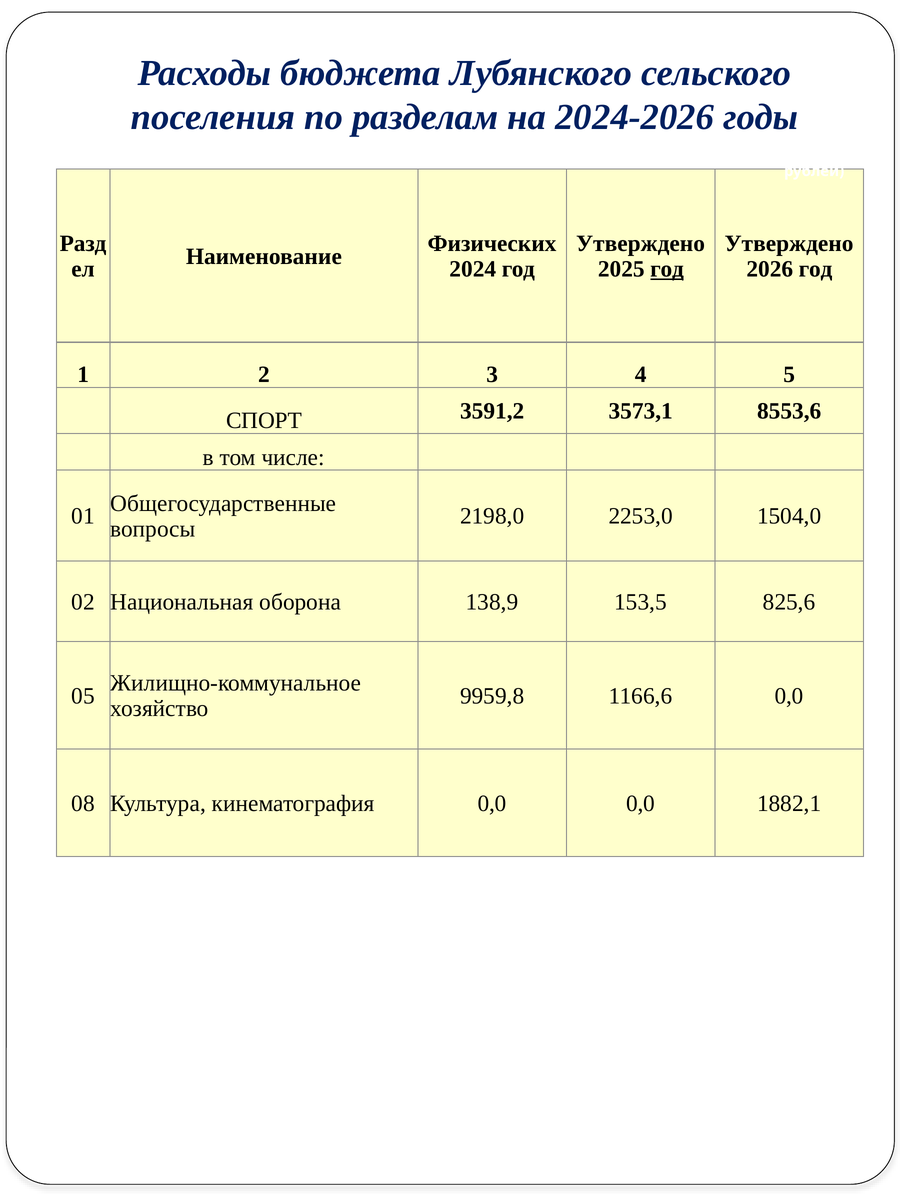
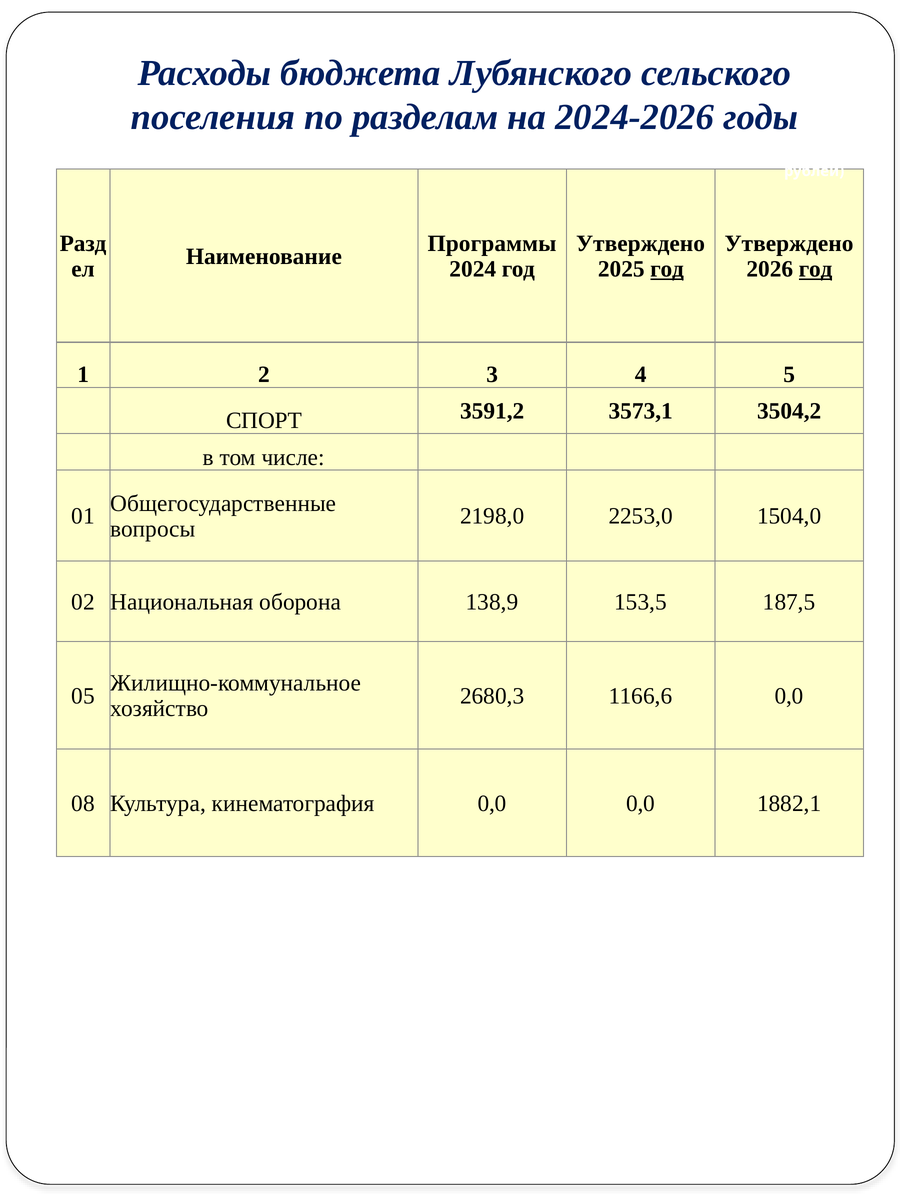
Физических: Физических -> Программы (492, 243)
год underline: none -> present (816, 269)
8553,6: 8553,6 -> 3504,2 (789, 411)
825,6: 825,6 -> 187,5 (789, 602)
9959,8: 9959,8 -> 2680,3 (492, 696)
